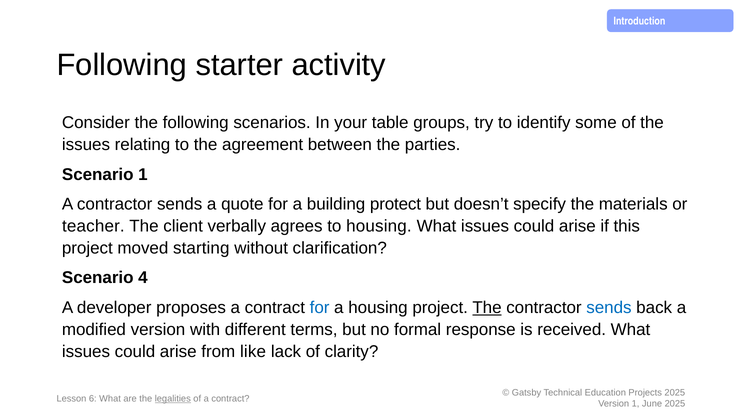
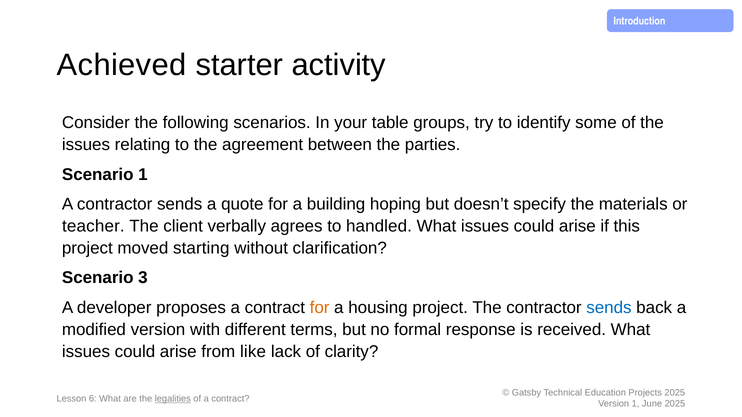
Following: Following -> Achieved (122, 65)
protect: protect -> hoping (395, 204)
to housing: housing -> handled (379, 226)
4: 4 -> 3 (143, 278)
for colour: blue -> orange (320, 308)
The underline: present -> none (487, 308)
